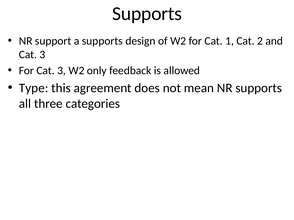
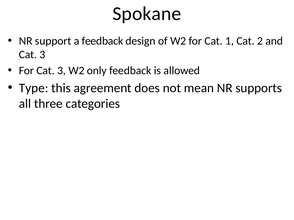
Supports: Supports -> Spokane (147, 14)
a supports: supports -> feedback (102, 41)
